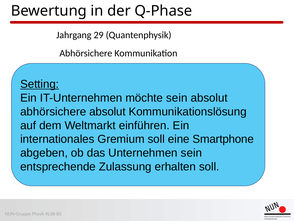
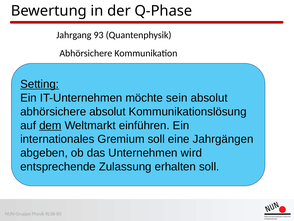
29: 29 -> 93 (99, 35)
dem underline: none -> present (50, 125)
Smartphone: Smartphone -> Jahrgängen (223, 139)
Unternehmen sein: sein -> wird (191, 153)
